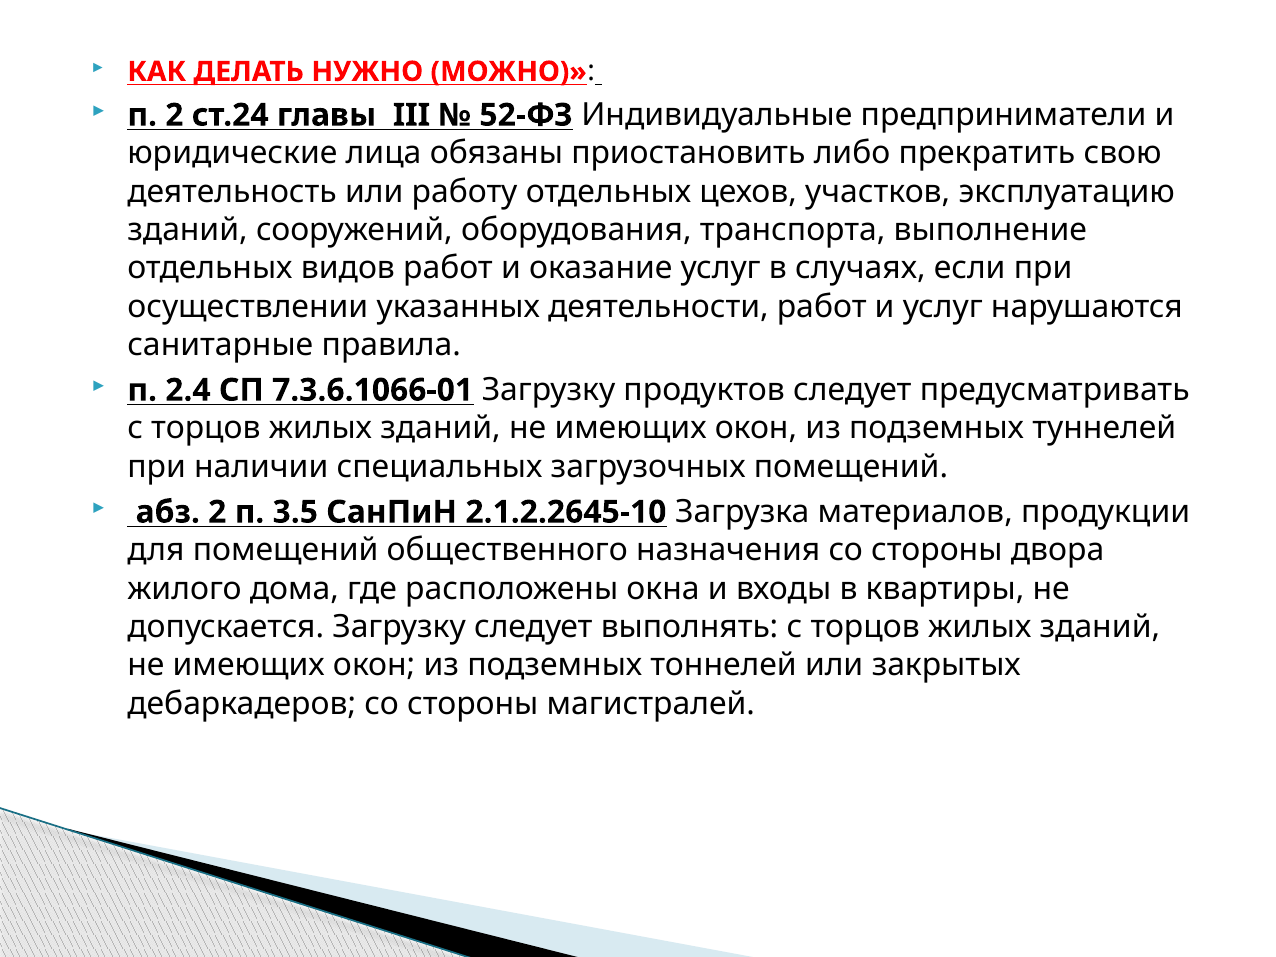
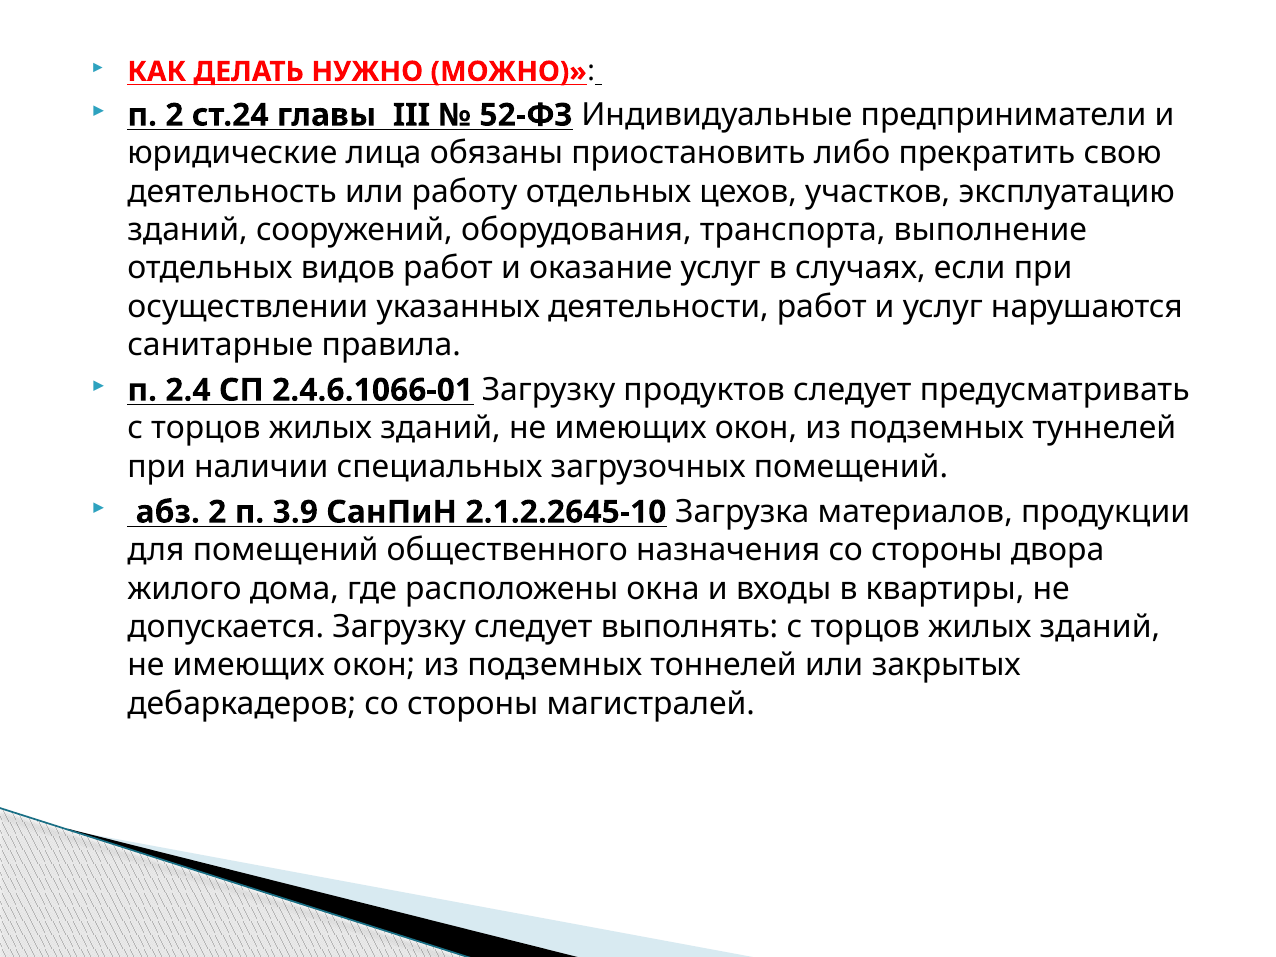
7.3.6.1066-01: 7.3.6.1066-01 -> 2.4.6.1066-01 (373, 390)
3.5: 3.5 -> 3.9 (295, 512)
